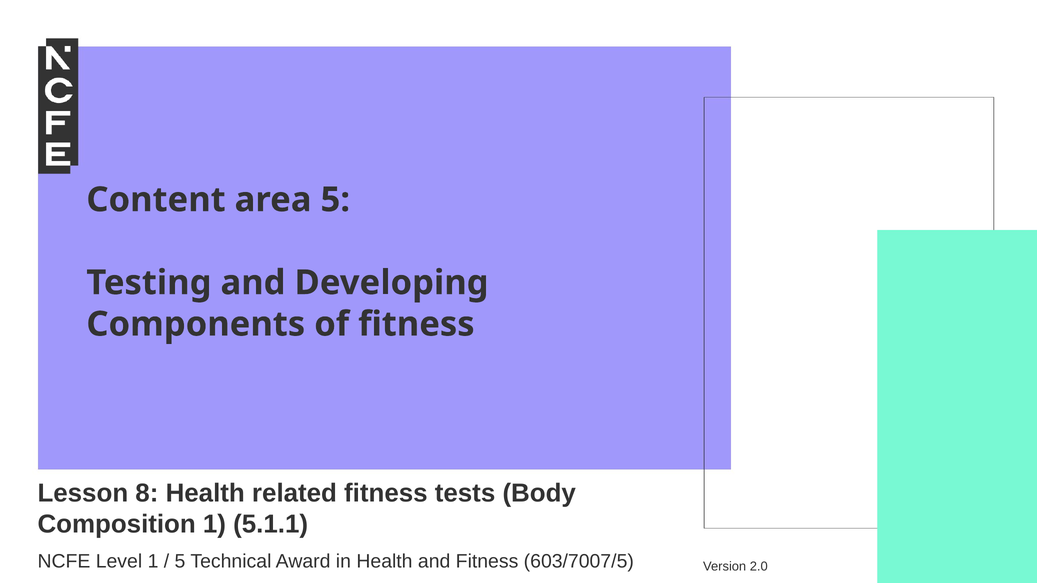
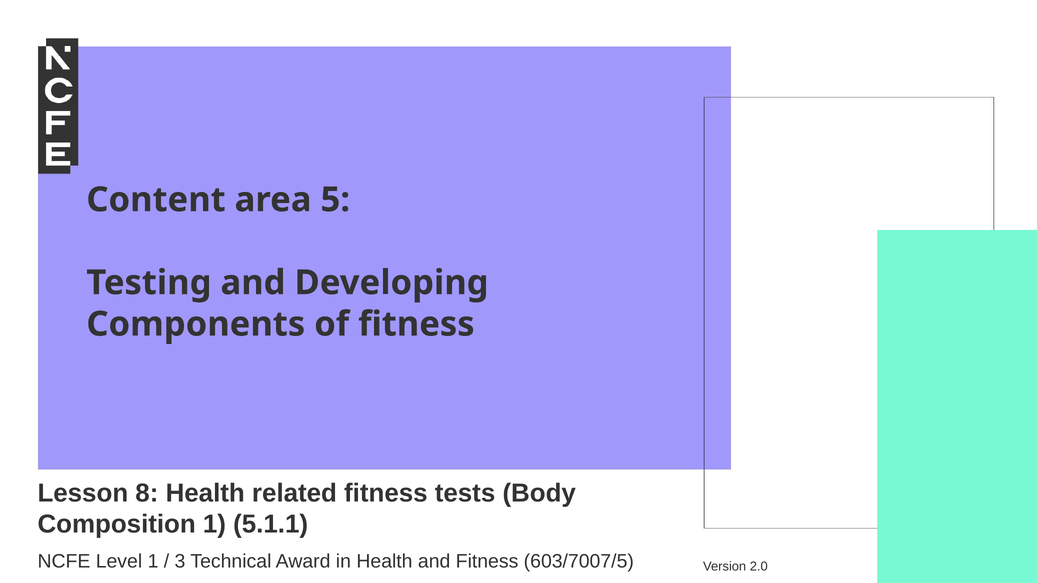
5: 5 -> 3 (180, 562)
